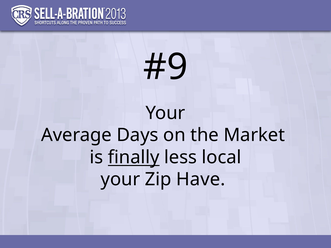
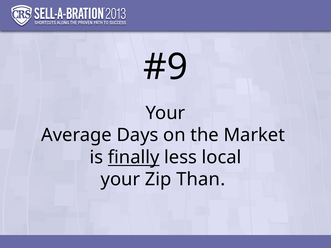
Have: Have -> Than (201, 179)
